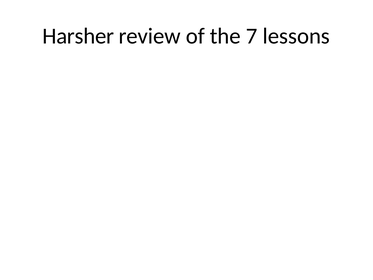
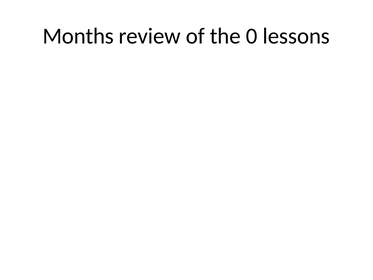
Harsher: Harsher -> Months (78, 36)
7: 7 -> 0 (252, 36)
